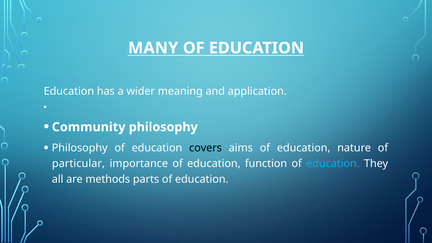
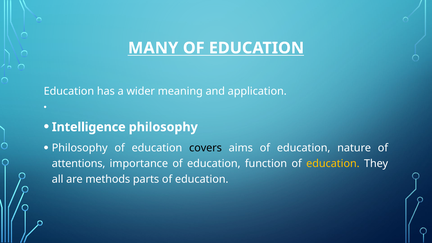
Community: Community -> Intelligence (89, 127)
particular: particular -> attentions (79, 164)
education colour: light blue -> yellow (333, 164)
